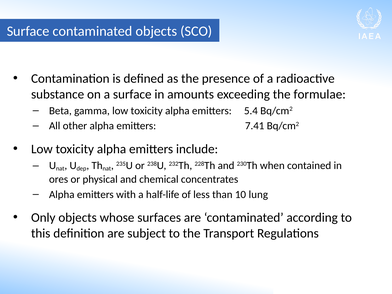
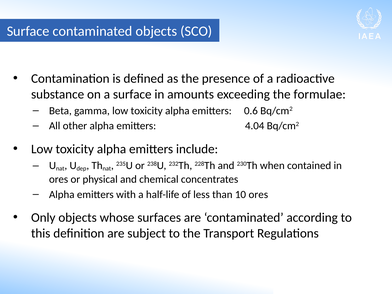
5.4: 5.4 -> 0.6 (251, 111)
7.41: 7.41 -> 4.04 (255, 126)
10 lung: lung -> ores (258, 194)
